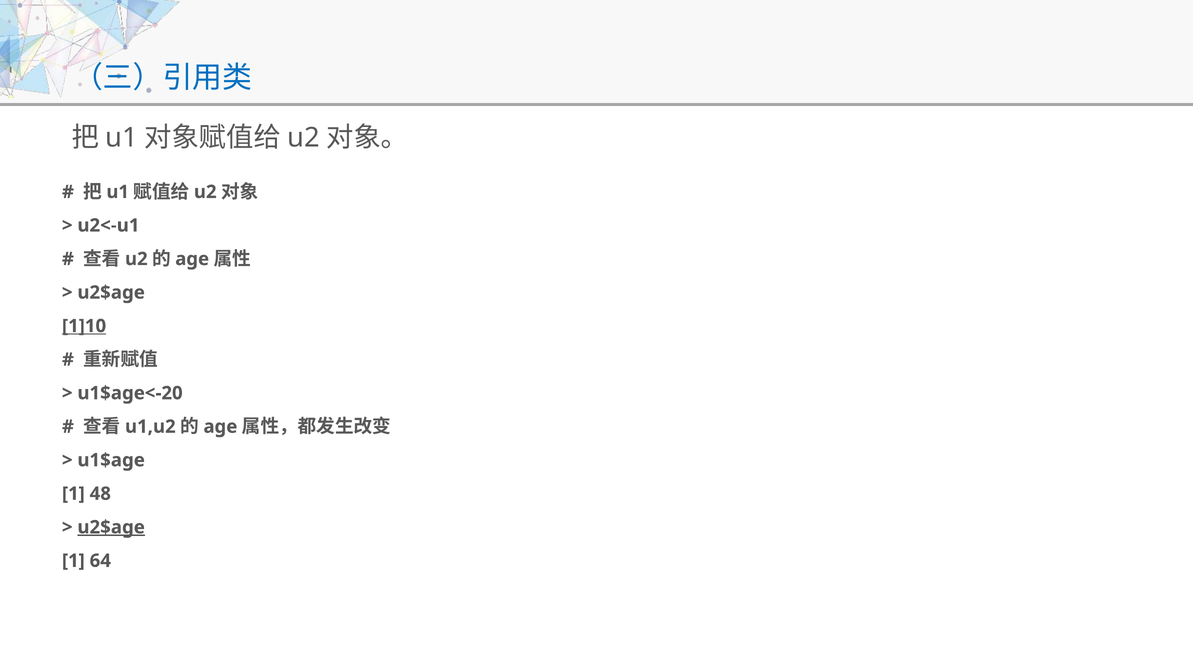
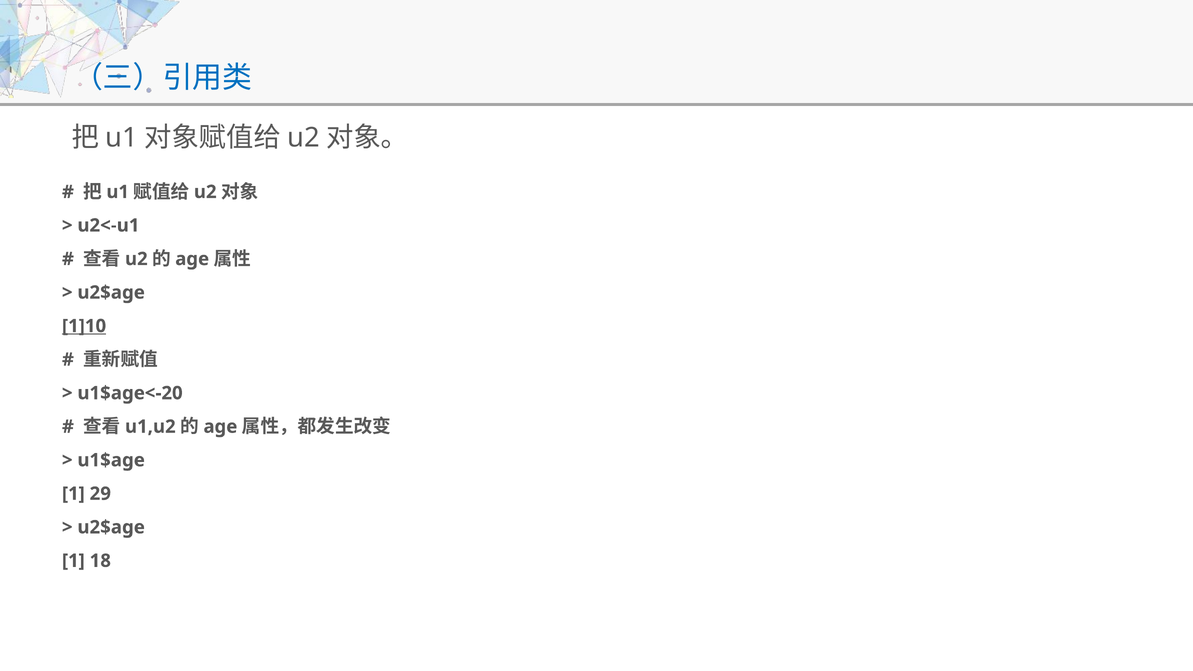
48: 48 -> 29 (100, 494)
u2$age underline: present -> none (111, 527)
64: 64 -> 18 (100, 561)
